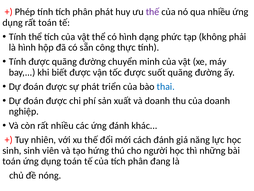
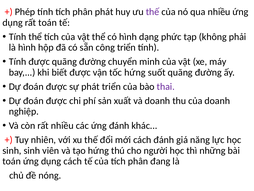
công thực: thực -> triển (126, 47)
tốc được: được -> hứng (135, 72)
thai colour: blue -> purple (166, 86)
dụng toán: toán -> cách (73, 161)
